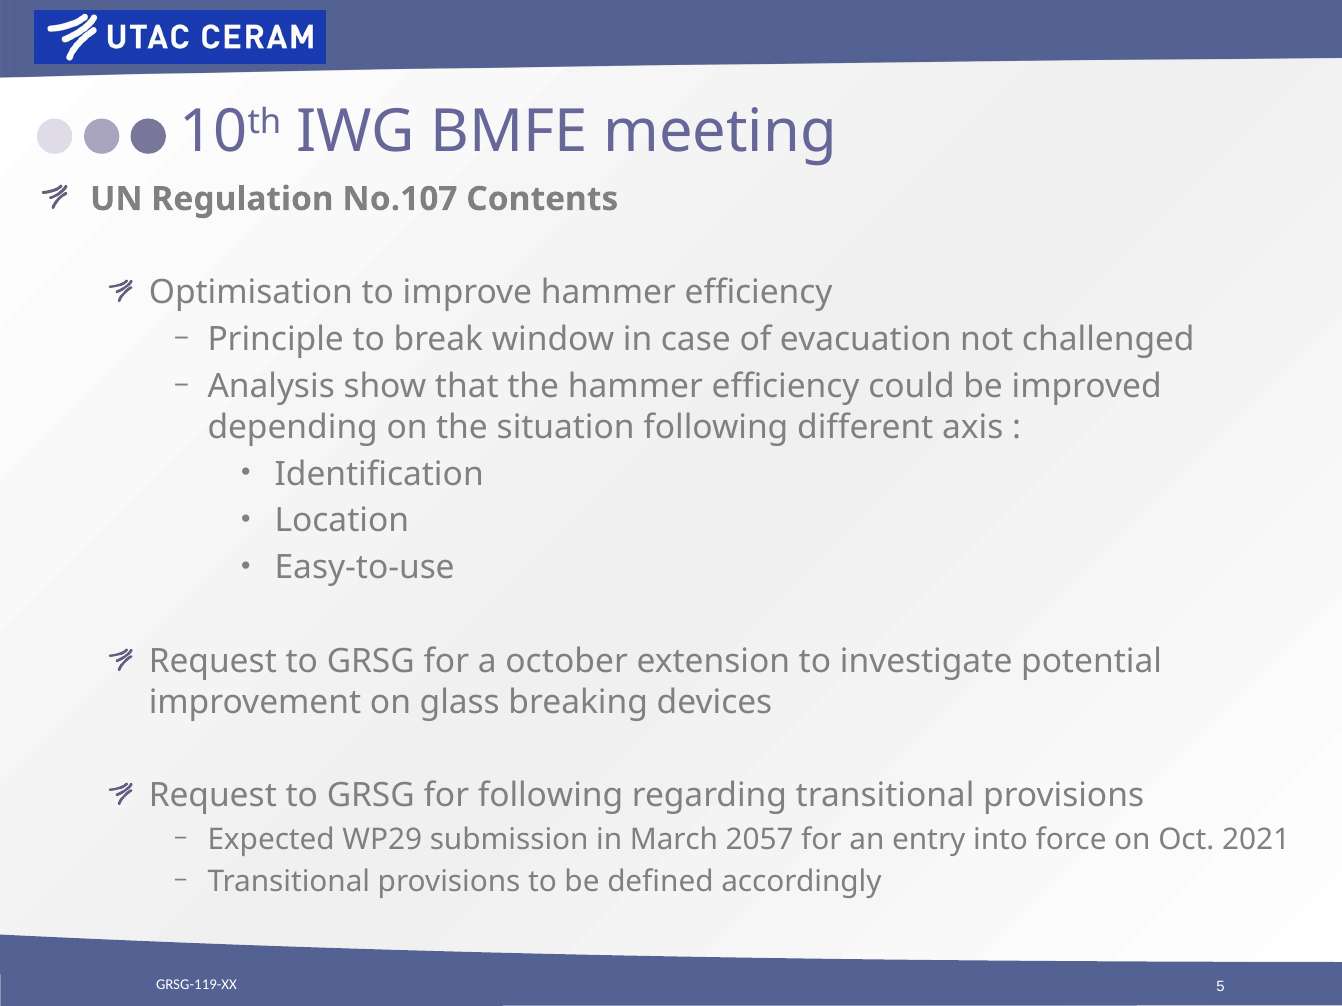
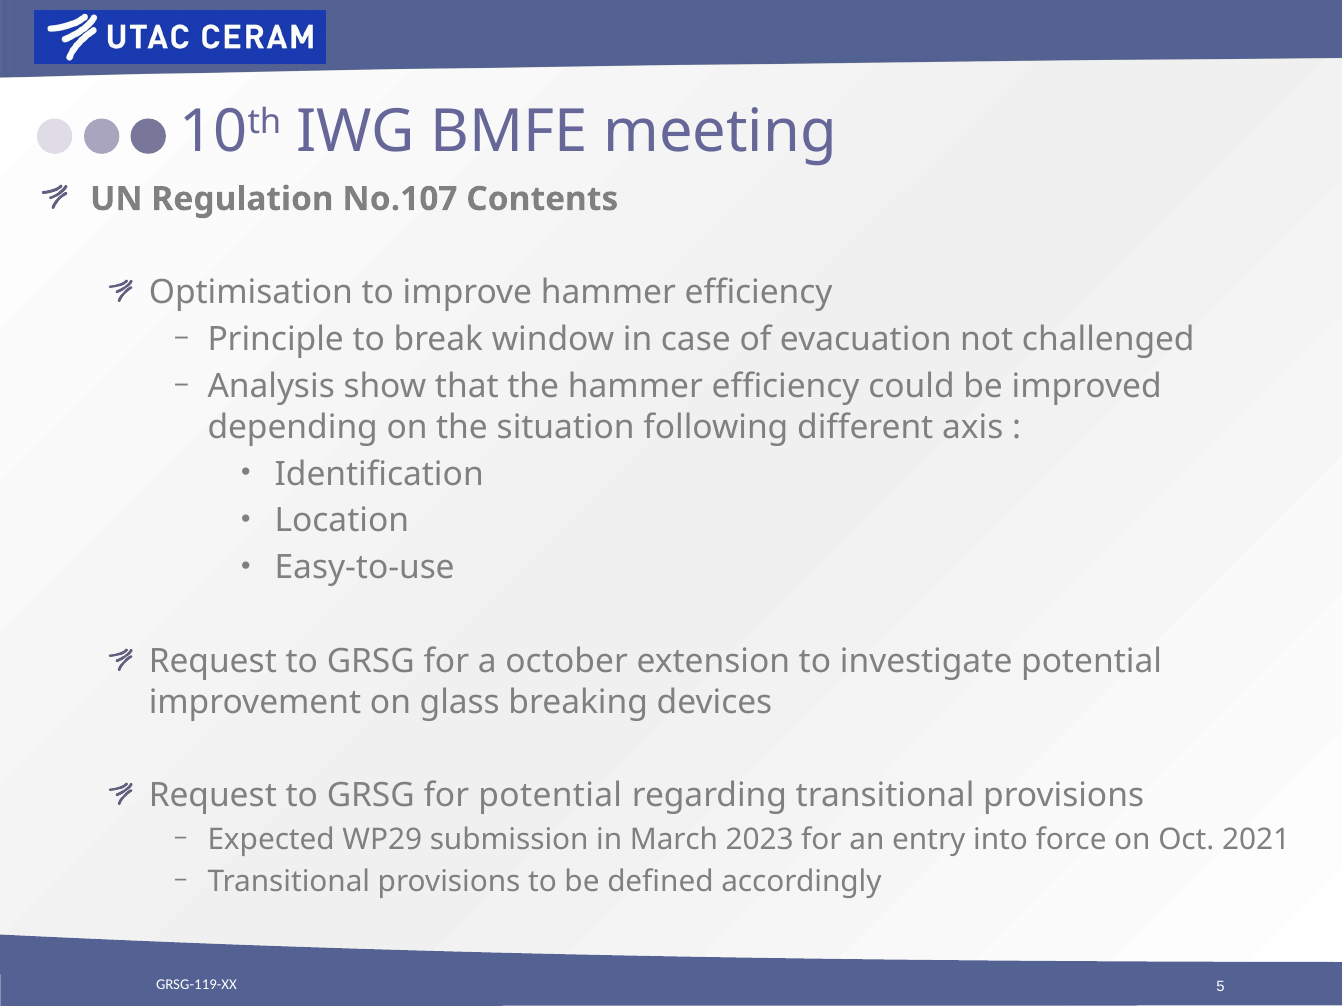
for following: following -> potential (550, 796)
2057: 2057 -> 2023 (760, 840)
